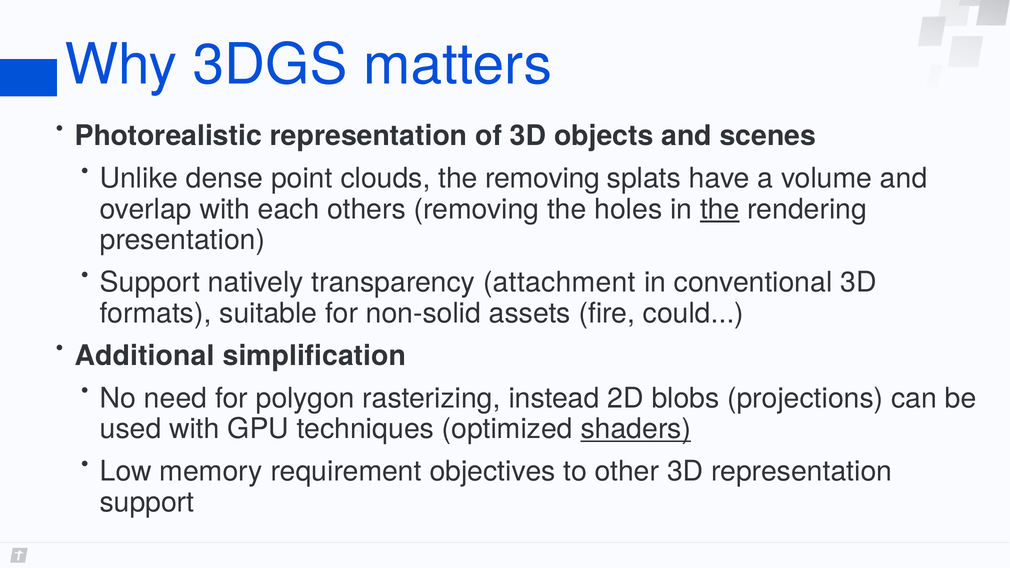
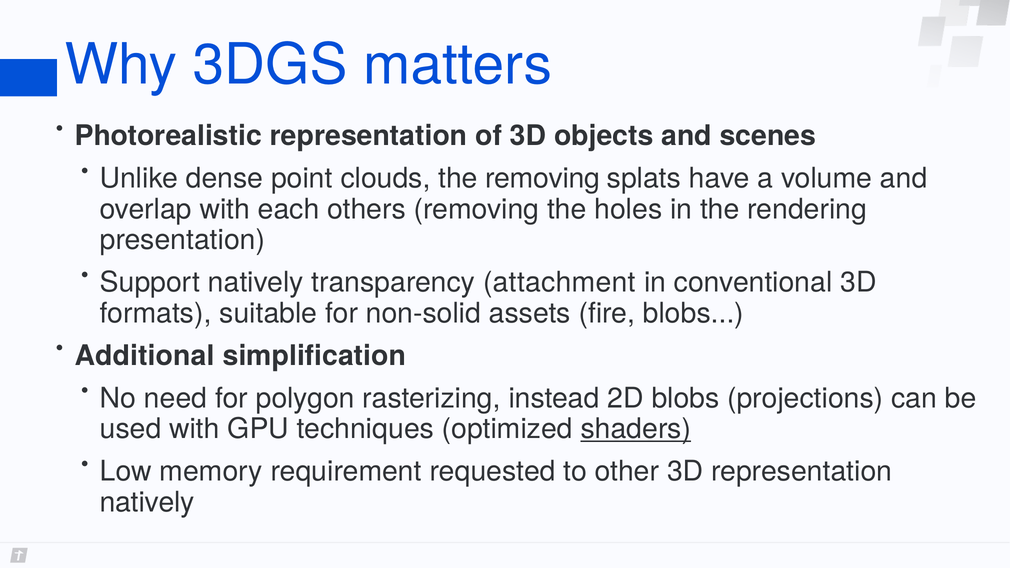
the underline: present -> none (720, 209)
fire could: could -> blobs (693, 313)
objectives: objectives -> requested (493, 472)
support: support -> natively (147, 502)
